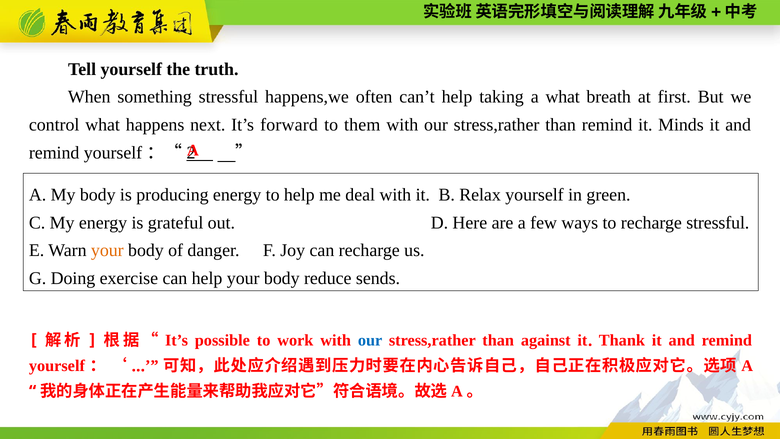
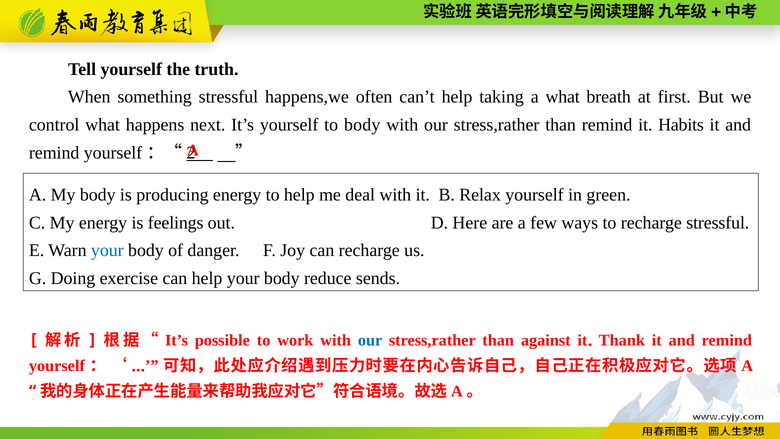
It’s forward: forward -> yourself (289, 125)
to them: them -> body (362, 125)
Minds: Minds -> Habits (681, 125)
grateful: grateful -> feelings (176, 223)
your colour: orange -> blue (107, 250)
